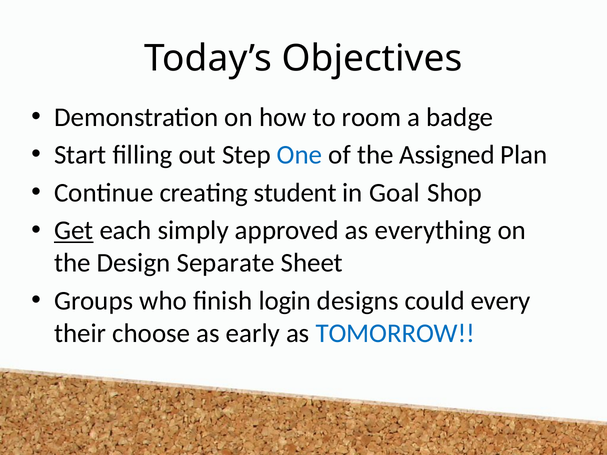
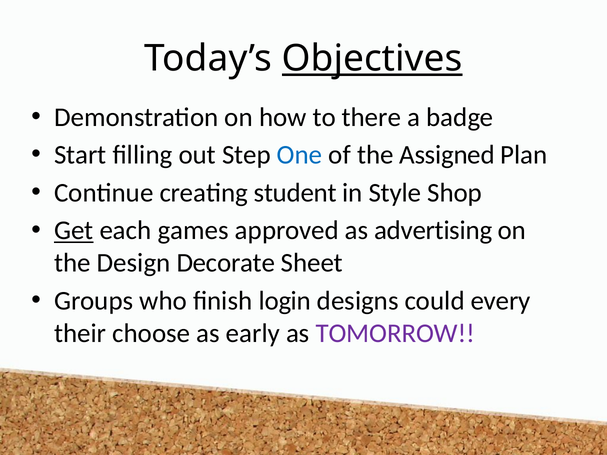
Objectives underline: none -> present (372, 59)
room: room -> there (371, 117)
Goal: Goal -> Style (395, 193)
simply: simply -> games (193, 231)
everything: everything -> advertising (433, 231)
Separate: Separate -> Decorate (226, 263)
TOMORROW colour: blue -> purple (395, 333)
